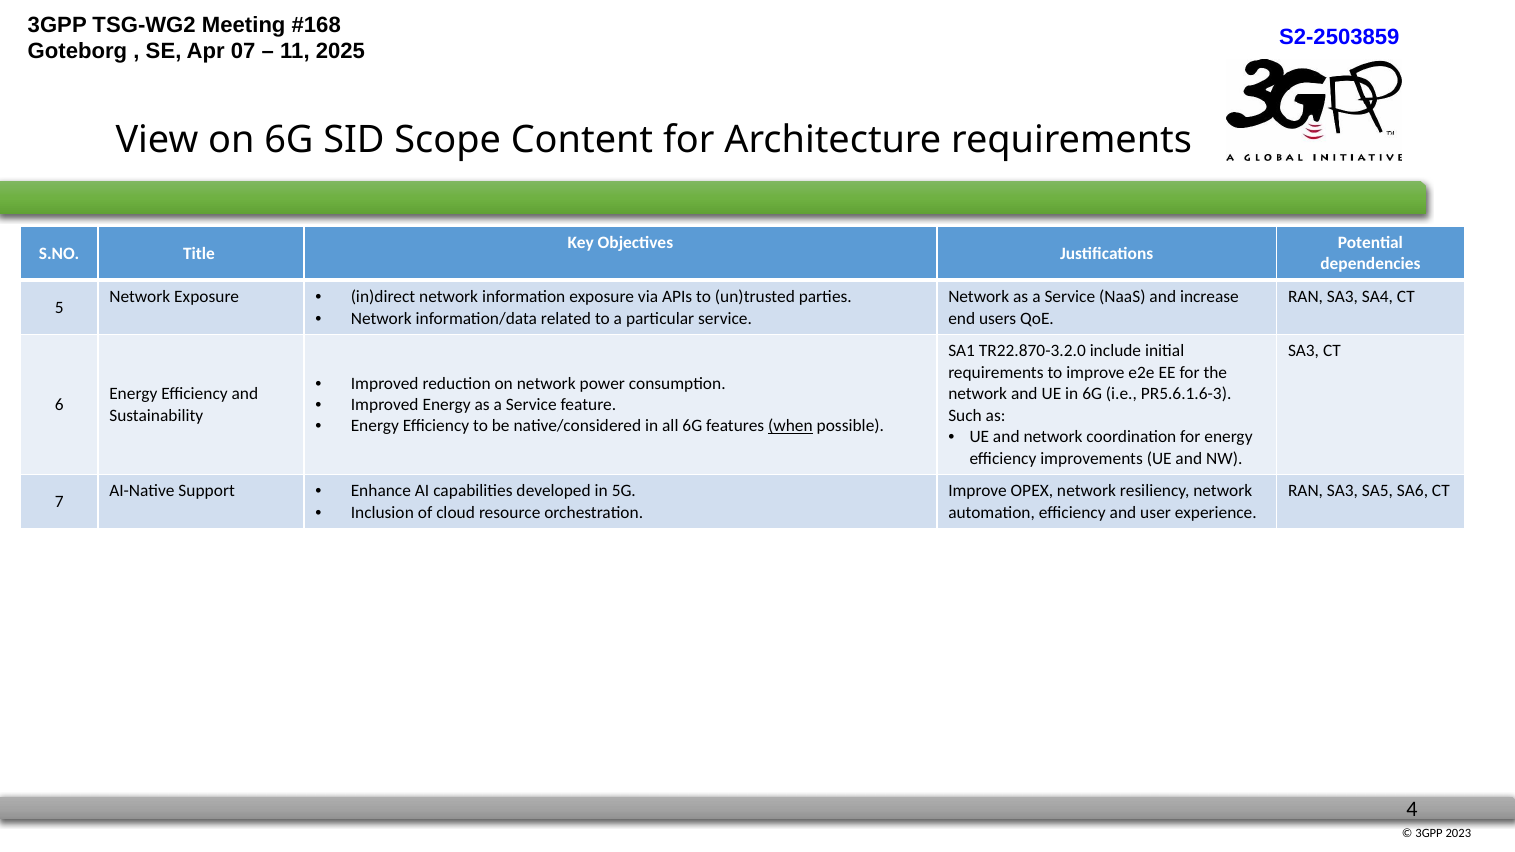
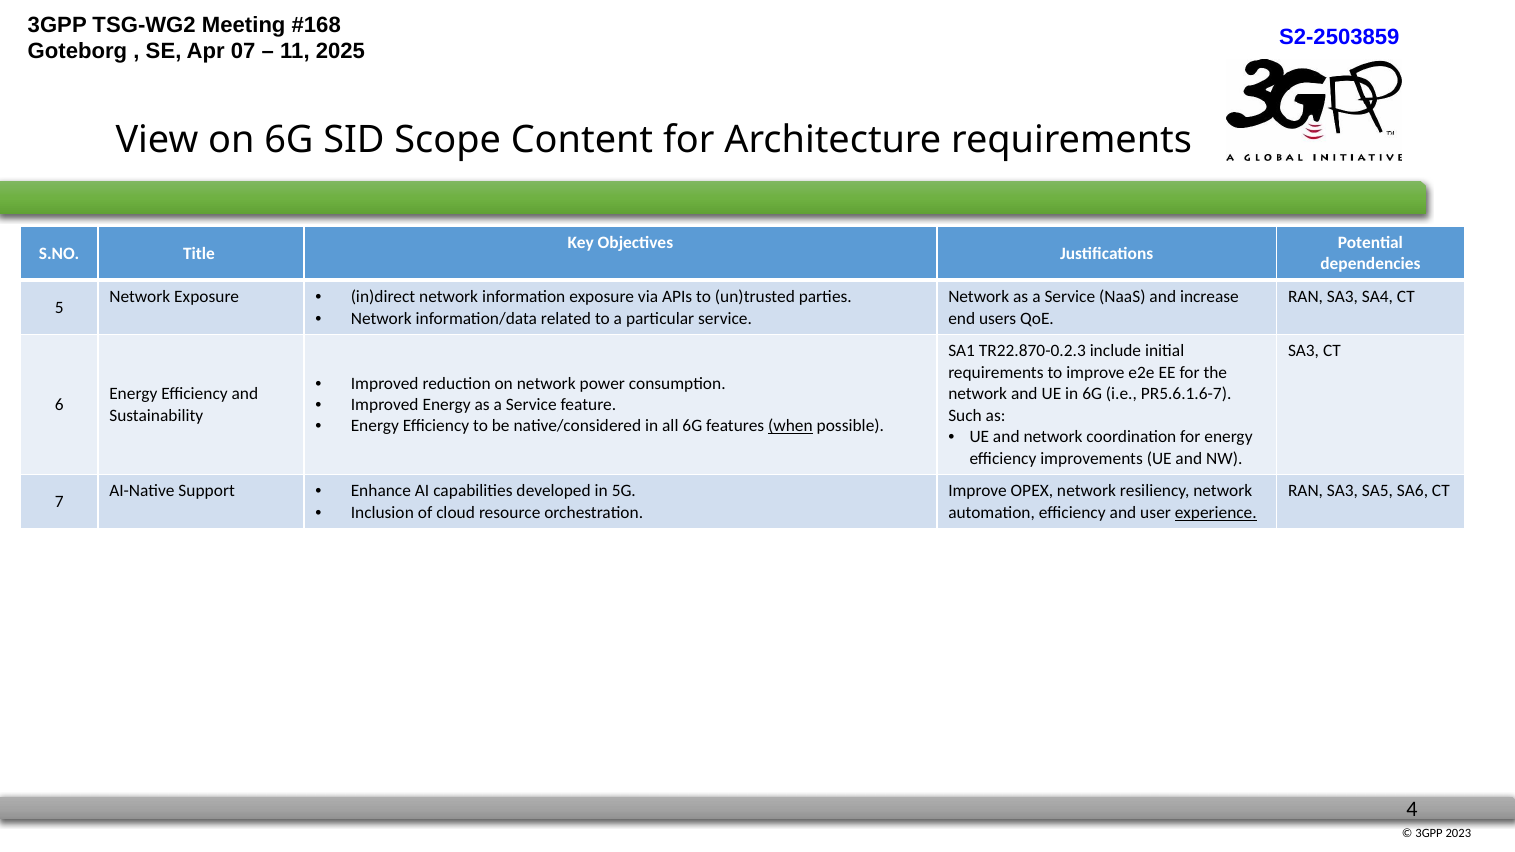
TR22.870-3.2.0: TR22.870-3.2.0 -> TR22.870-0.2.3 (1032, 351)
PR5.6.1.6-3: PR5.6.1.6-3 -> PR5.6.1.6-7 (1186, 394)
experience underline: none -> present (1216, 513)
